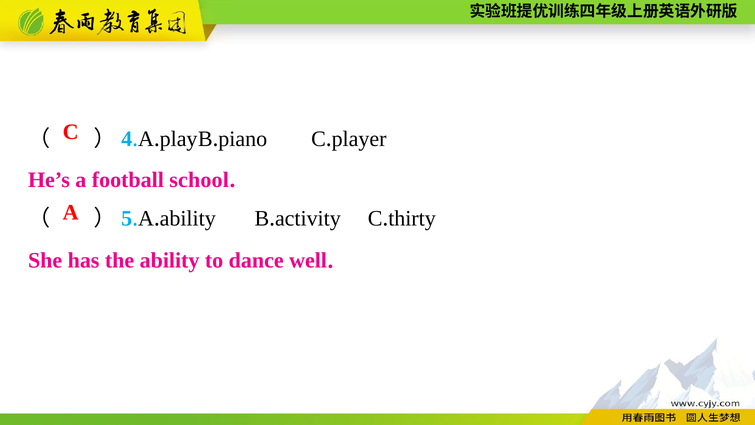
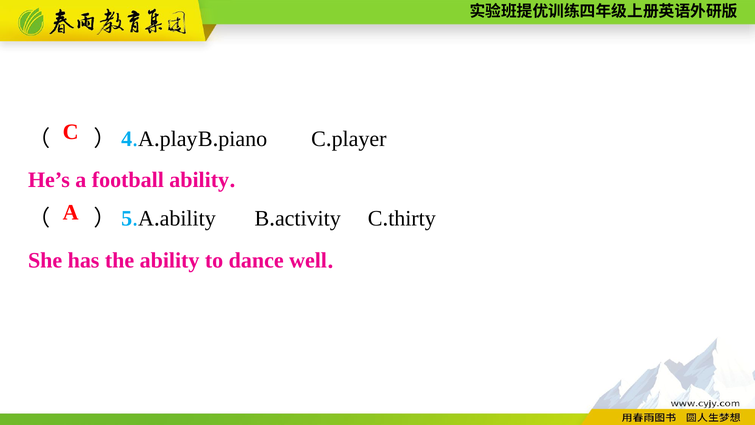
football school: school -> ability (199, 180)
